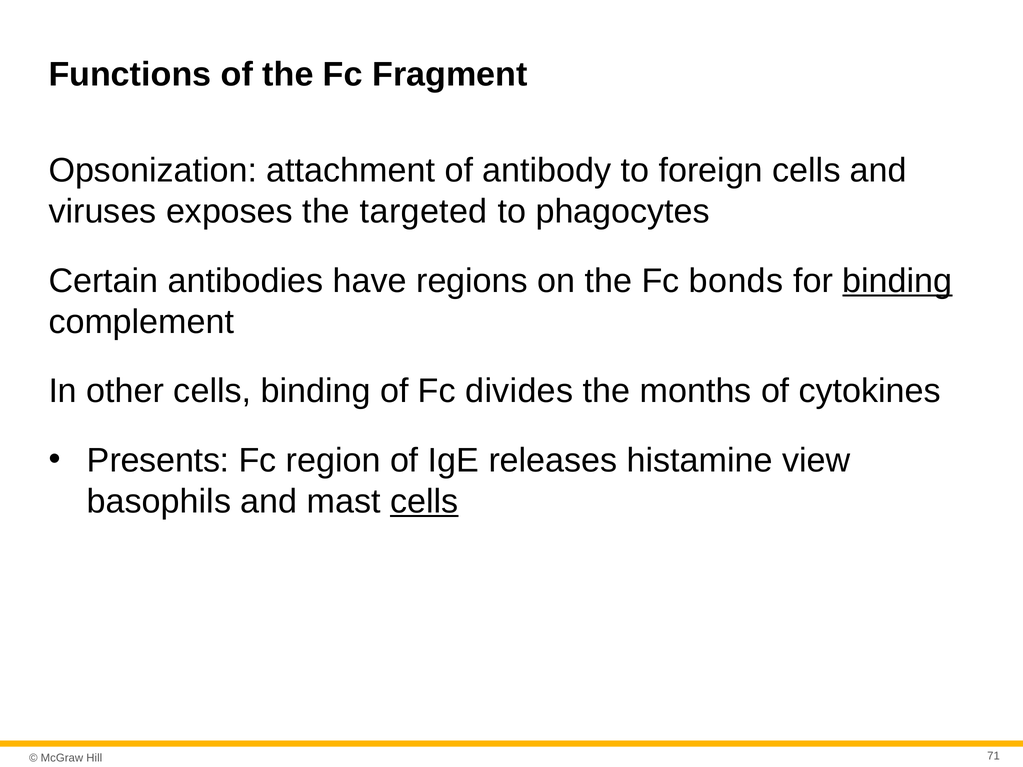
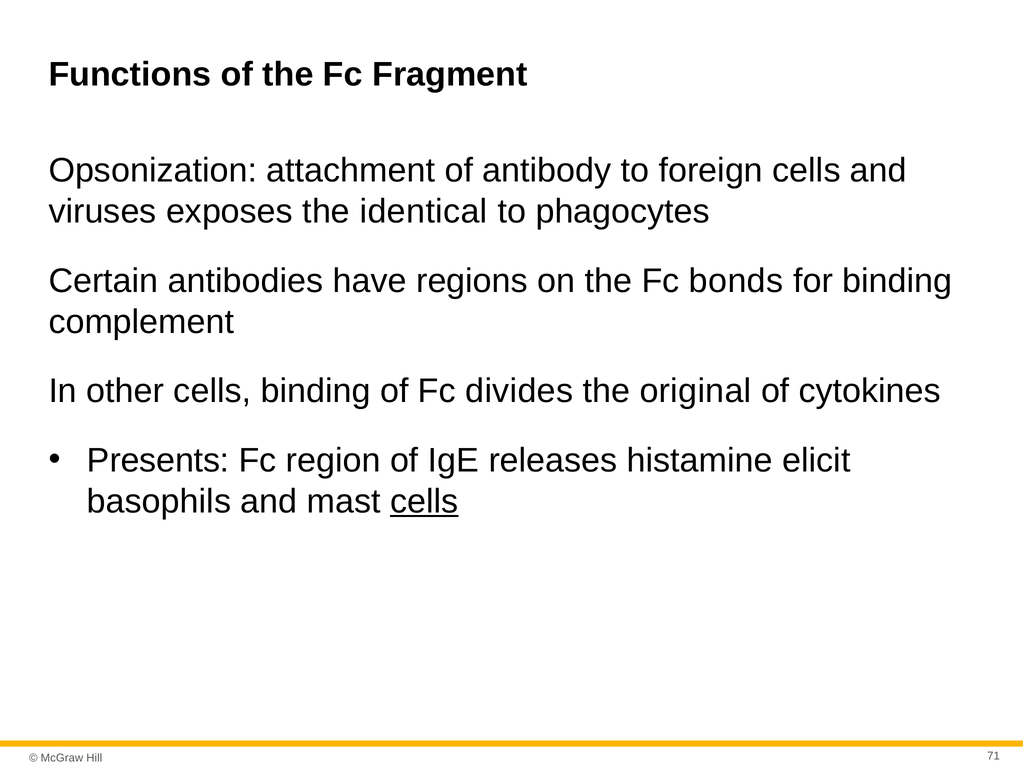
targeted: targeted -> identical (424, 212)
binding underline: present -> none (897, 281)
months: months -> original (695, 391)
view: view -> elicit (816, 461)
